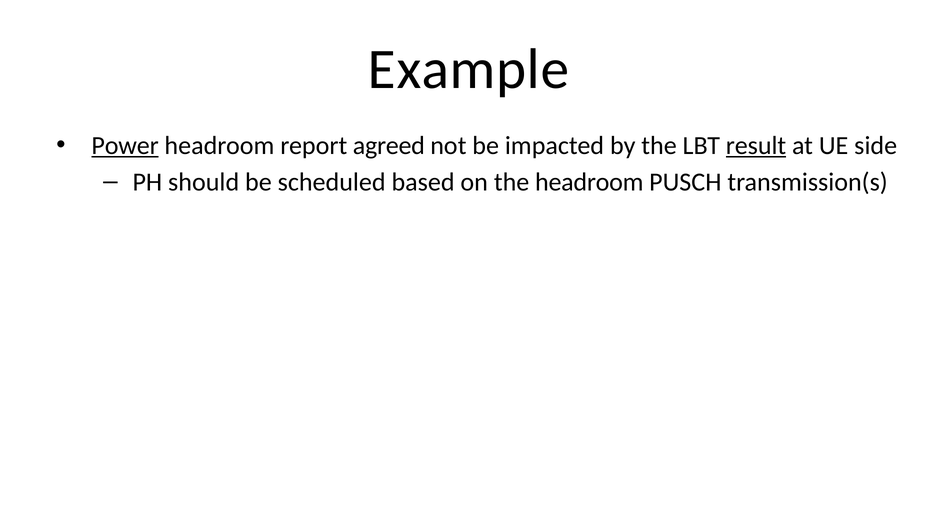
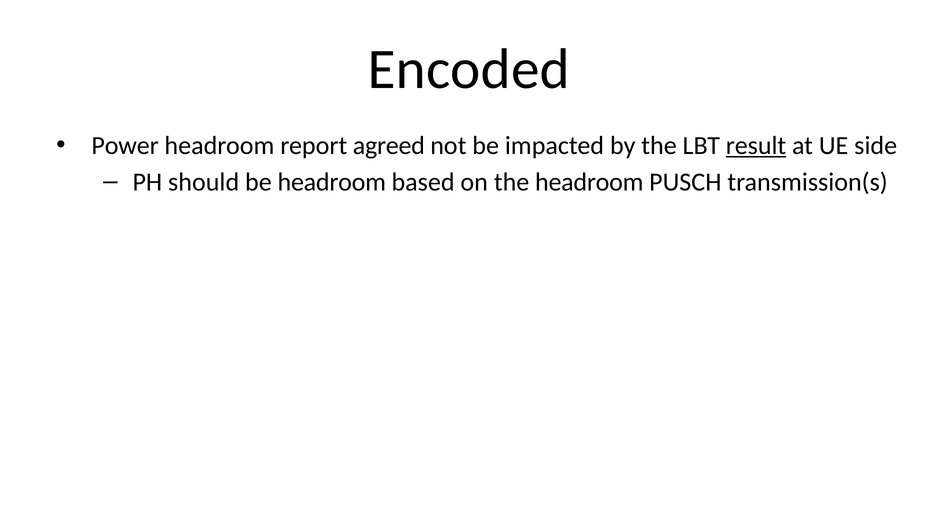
Example: Example -> Encoded (469, 69)
Power underline: present -> none (125, 145)
be scheduled: scheduled -> headroom (332, 182)
